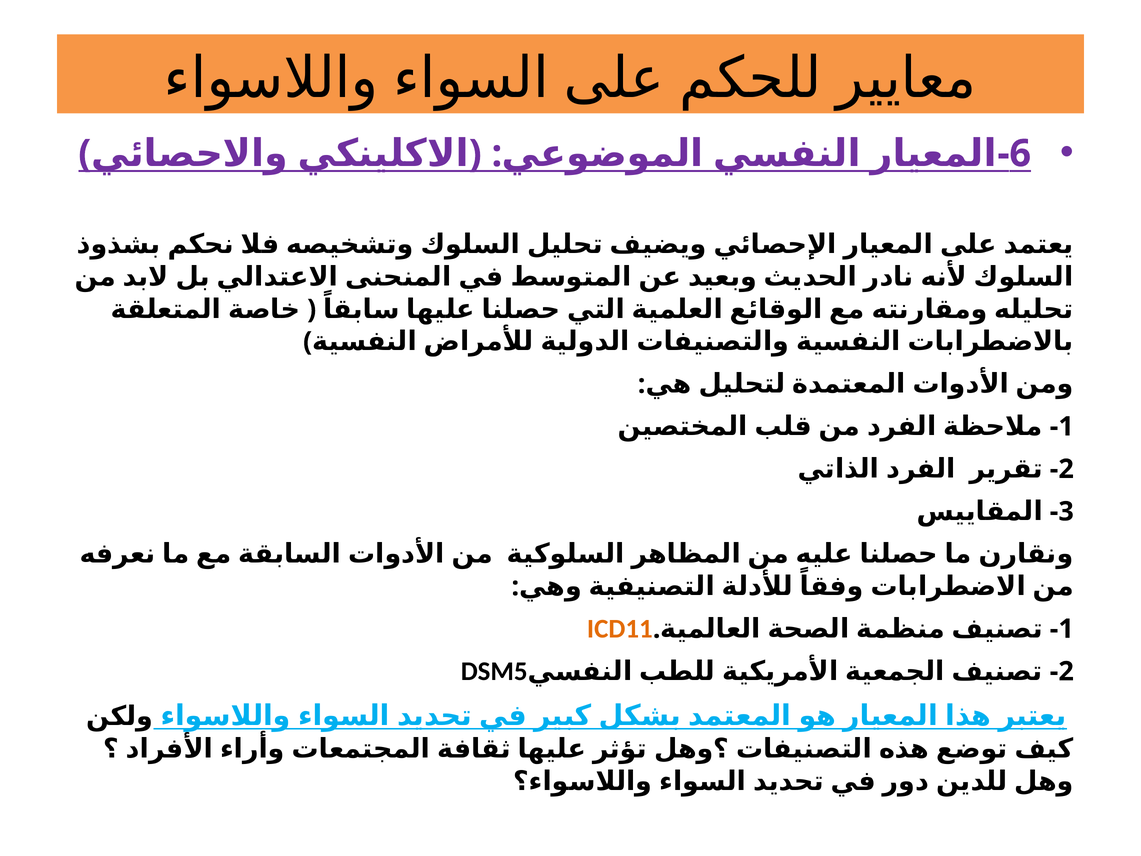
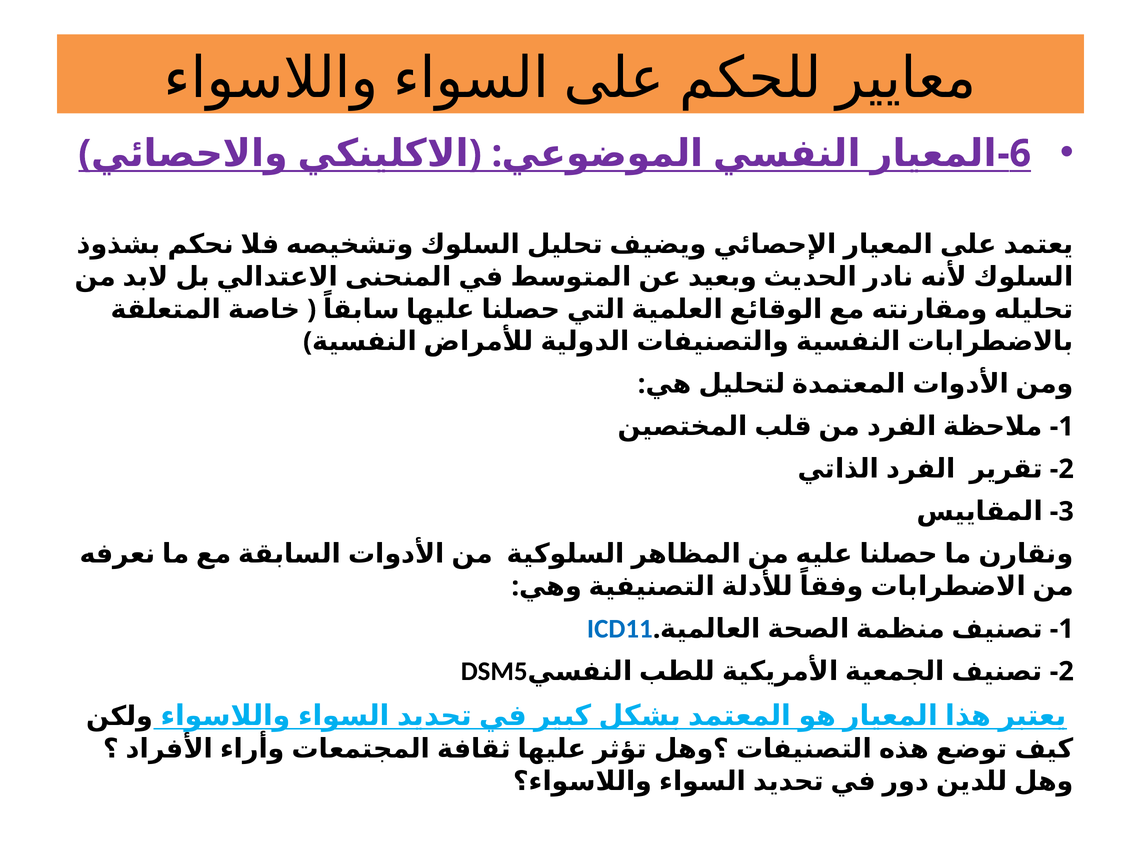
ICD11 colour: orange -> blue (620, 629)
